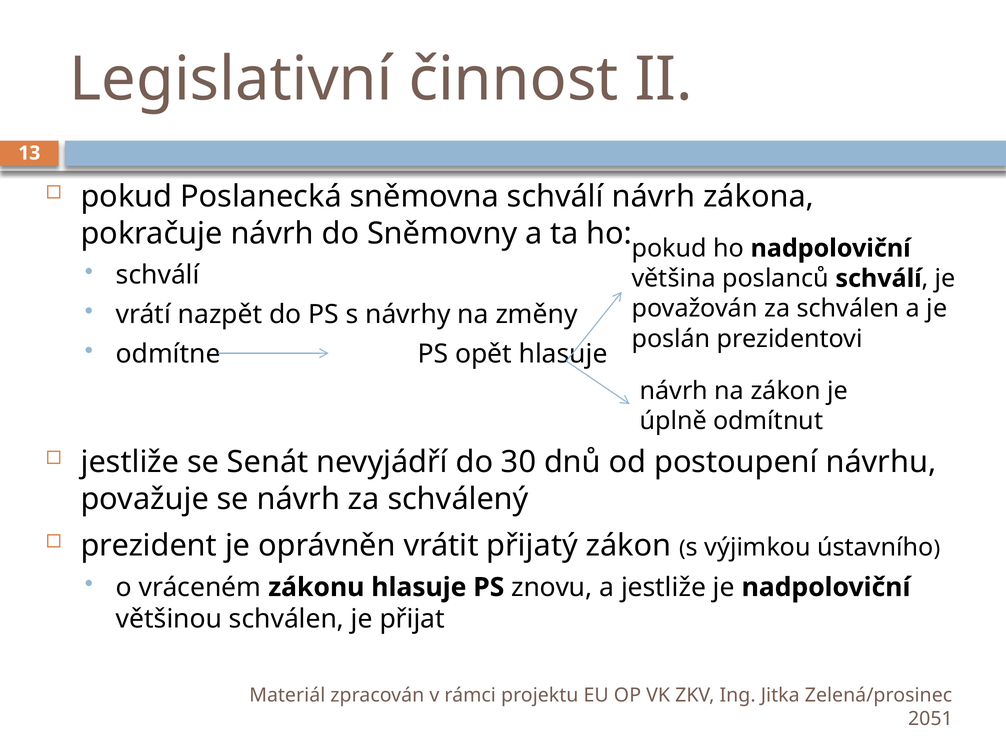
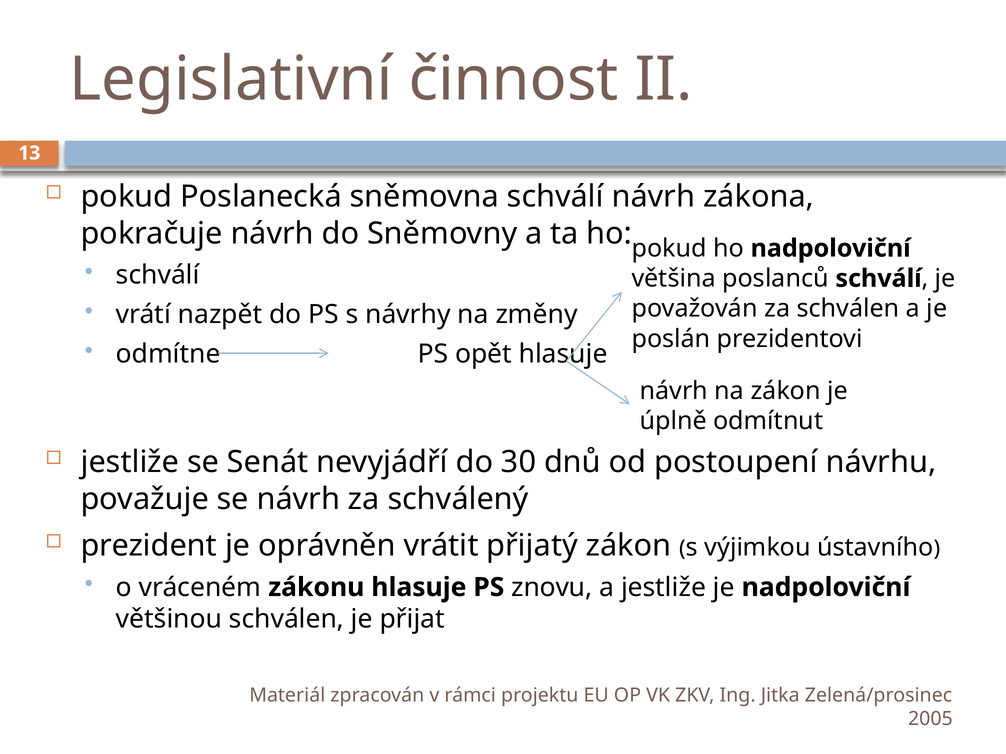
2051: 2051 -> 2005 (930, 719)
